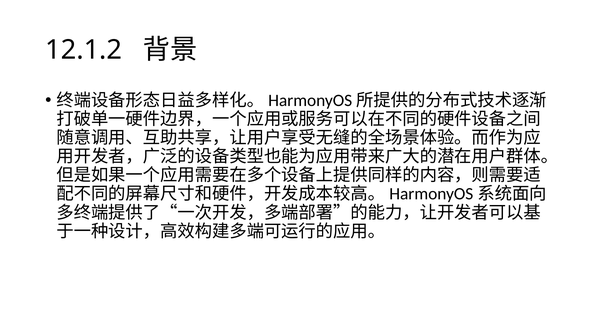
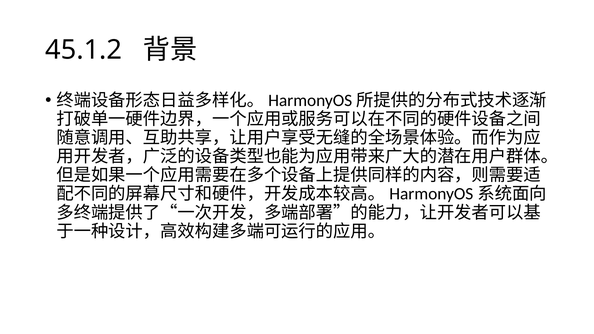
12.1.2: 12.1.2 -> 45.1.2 (84, 50)
